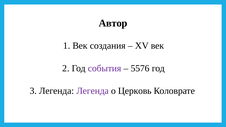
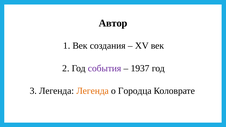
5576: 5576 -> 1937 (140, 68)
Легенда colour: purple -> orange (93, 91)
Церковь: Церковь -> Городца (135, 91)
